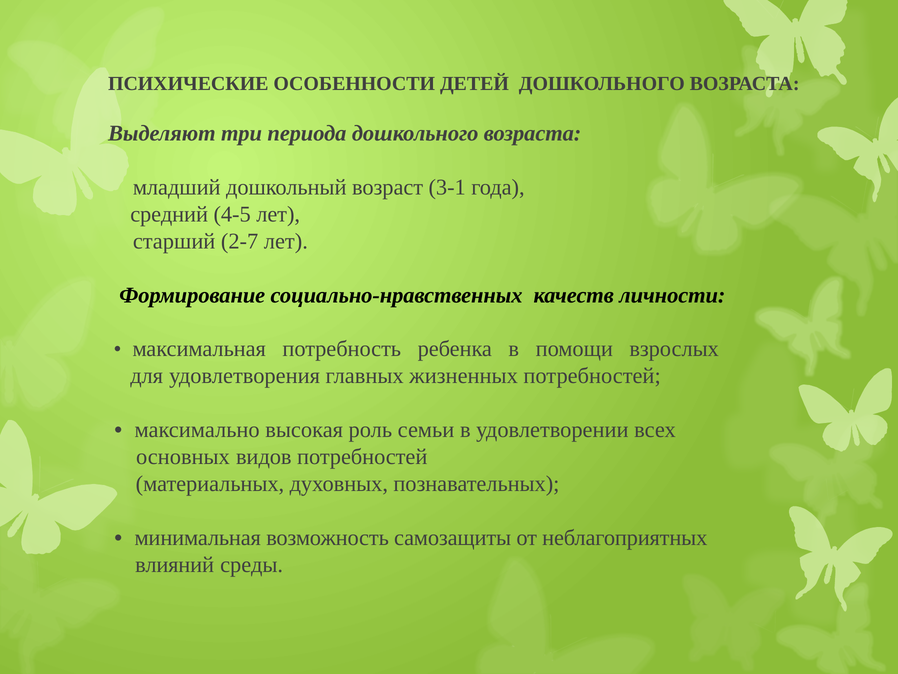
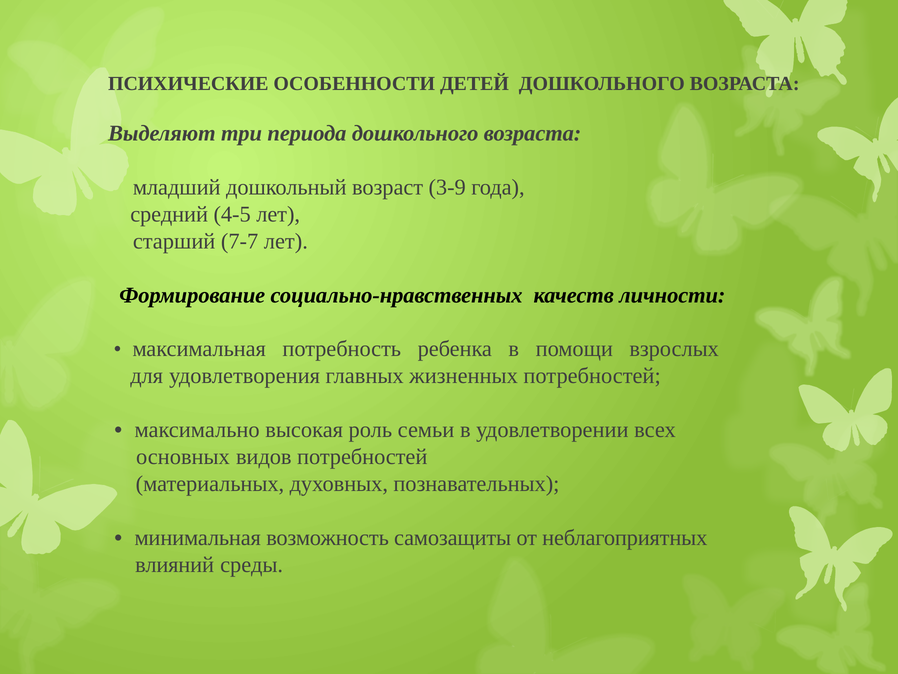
3-1: 3-1 -> 3-9 (447, 187)
2-7: 2-7 -> 7-7 (240, 241)
